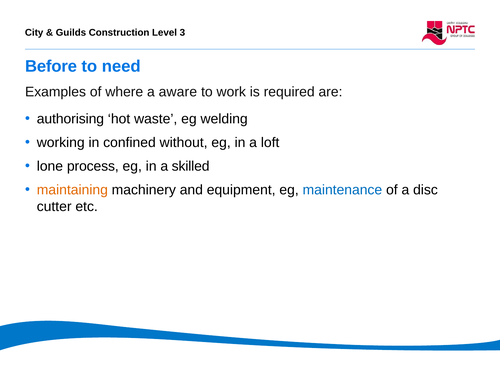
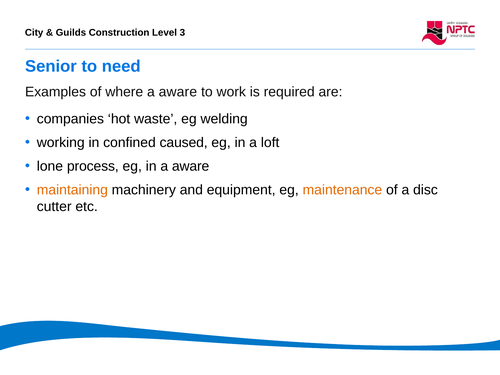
Before: Before -> Senior (51, 66)
authorising: authorising -> companies (70, 119)
without: without -> caused (184, 143)
in a skilled: skilled -> aware (191, 166)
maintenance colour: blue -> orange (342, 190)
